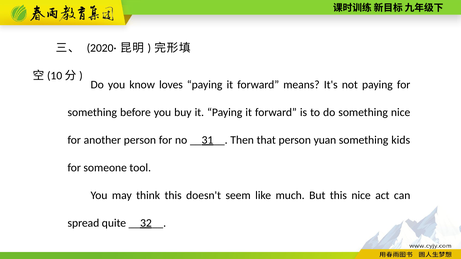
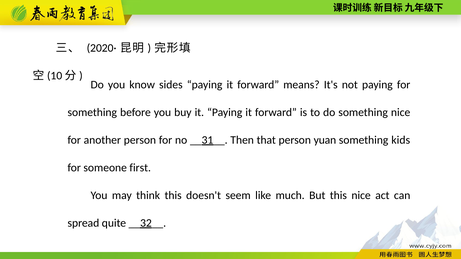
loves: loves -> sides (171, 85)
tool: tool -> first (140, 168)
